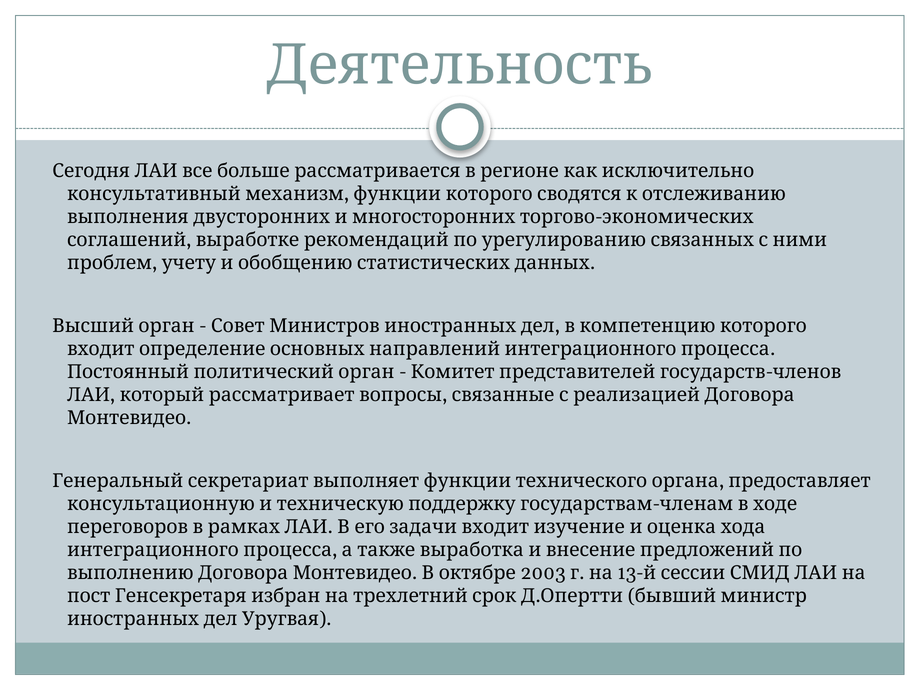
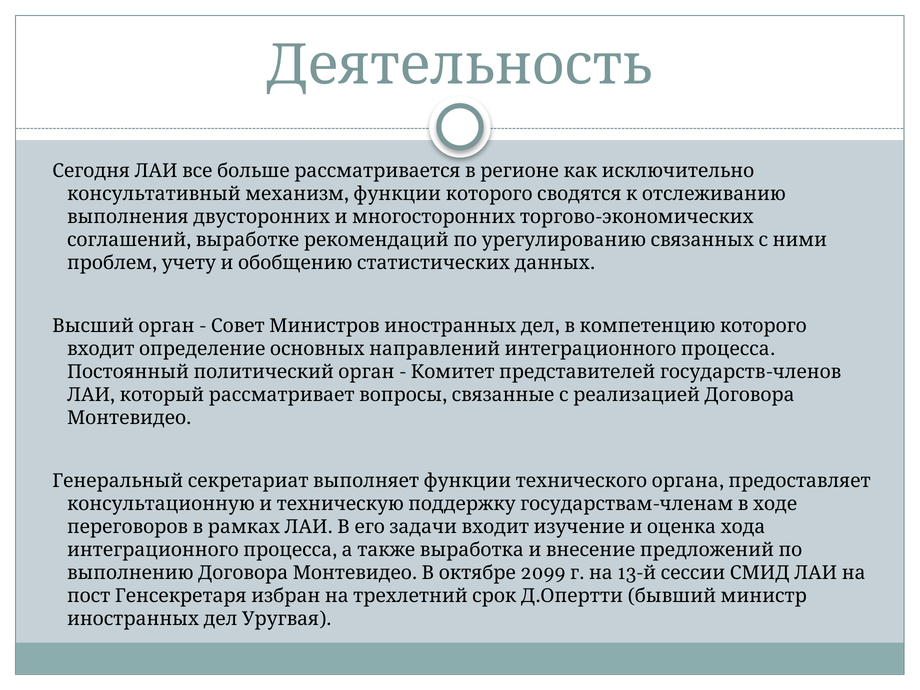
2003: 2003 -> 2099 (543, 573)
